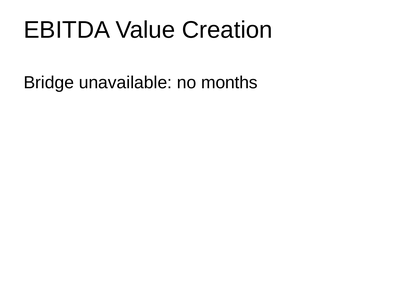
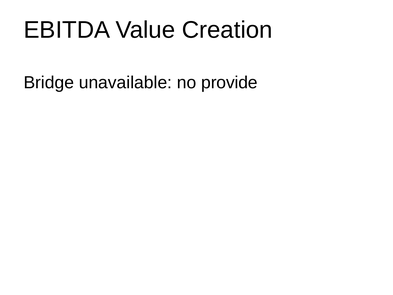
months: months -> provide (229, 82)
